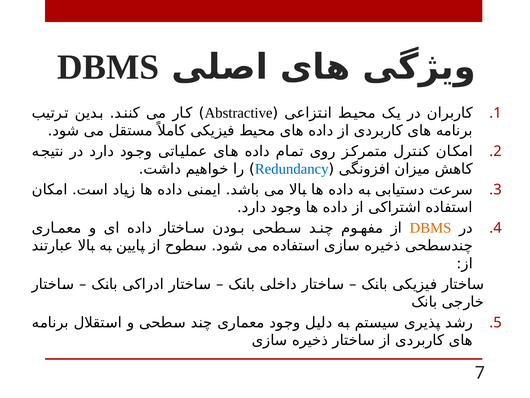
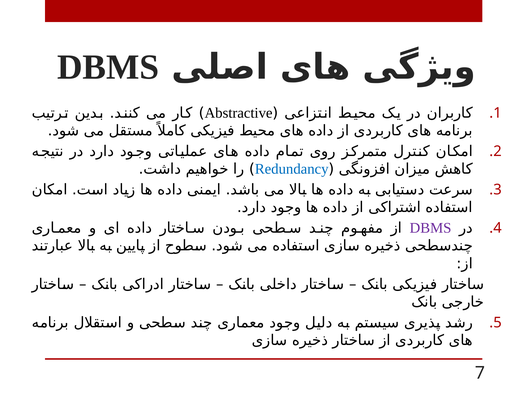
DBMS colour: orange -> purple (431, 228)
